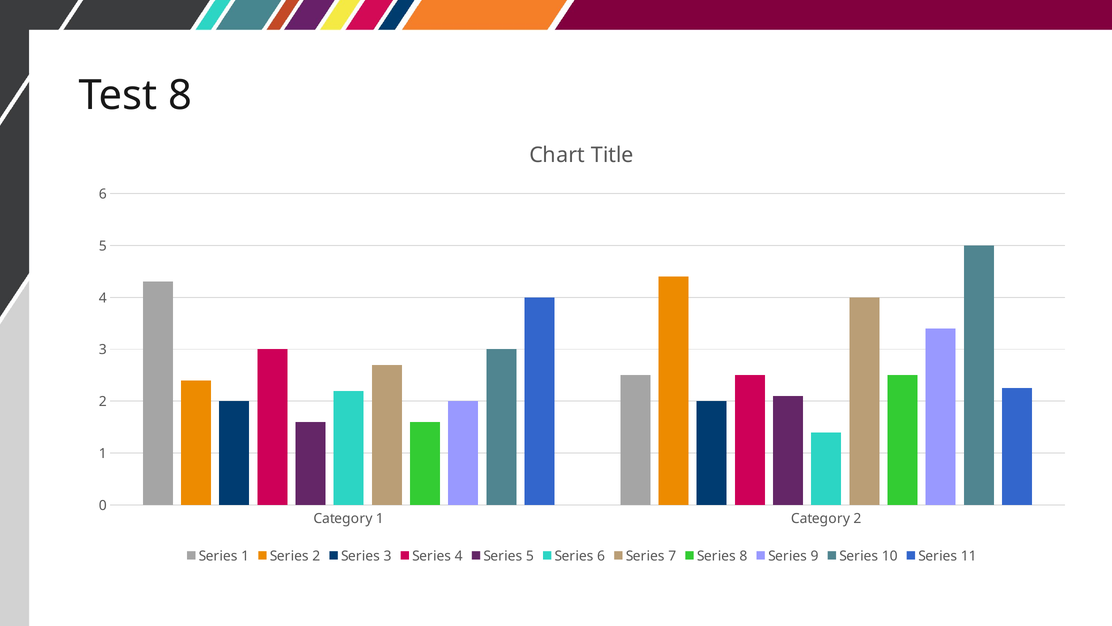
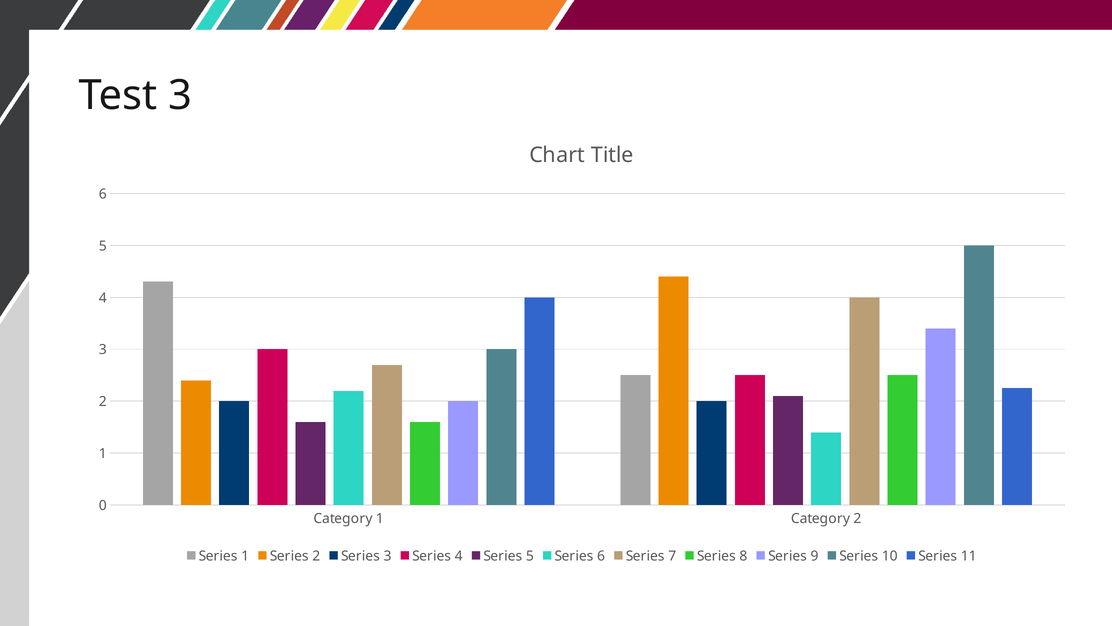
Test 8: 8 -> 3 (180, 96)
